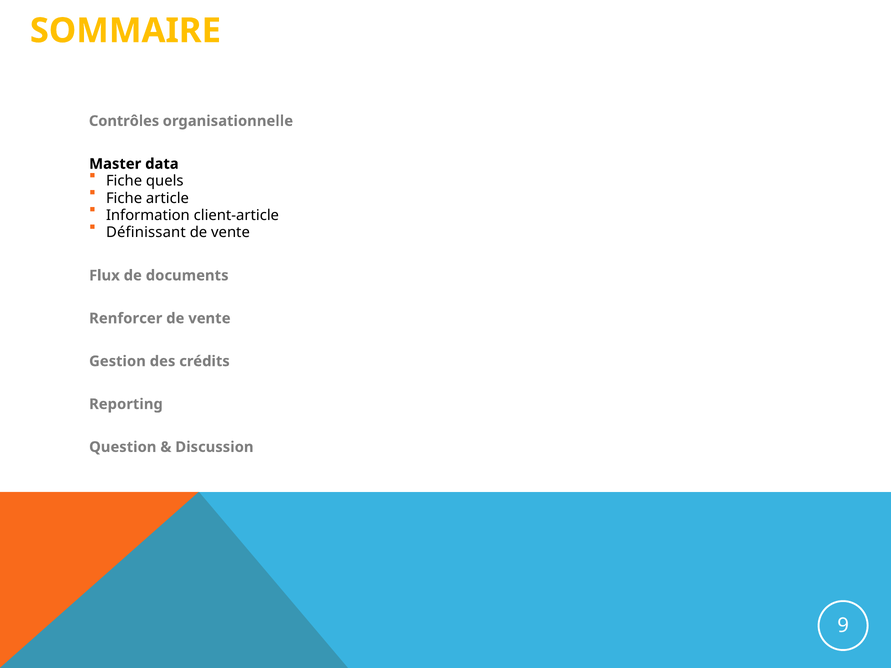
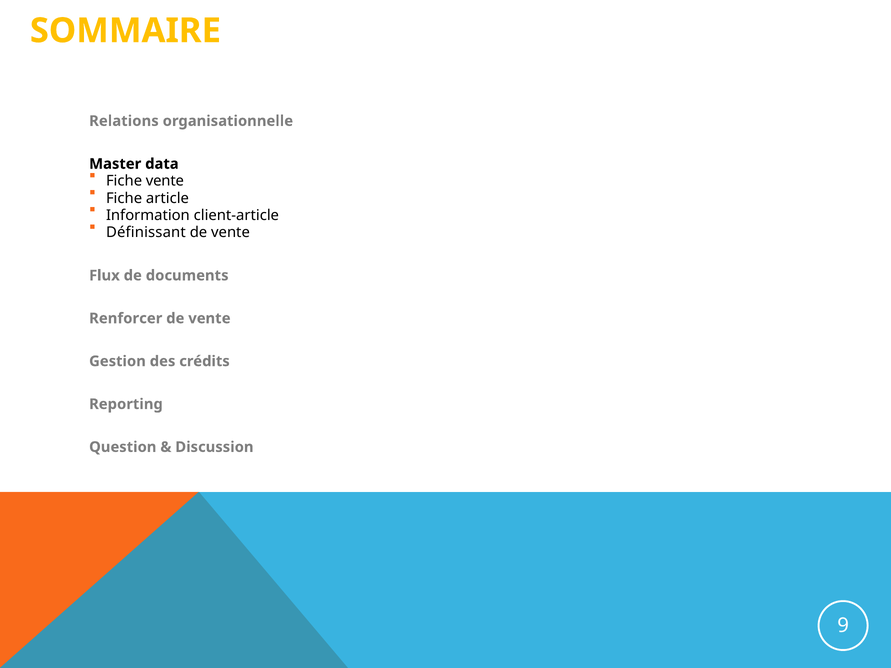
Contrôles: Contrôles -> Relations (124, 121)
Fiche quels: quels -> vente (165, 181)
